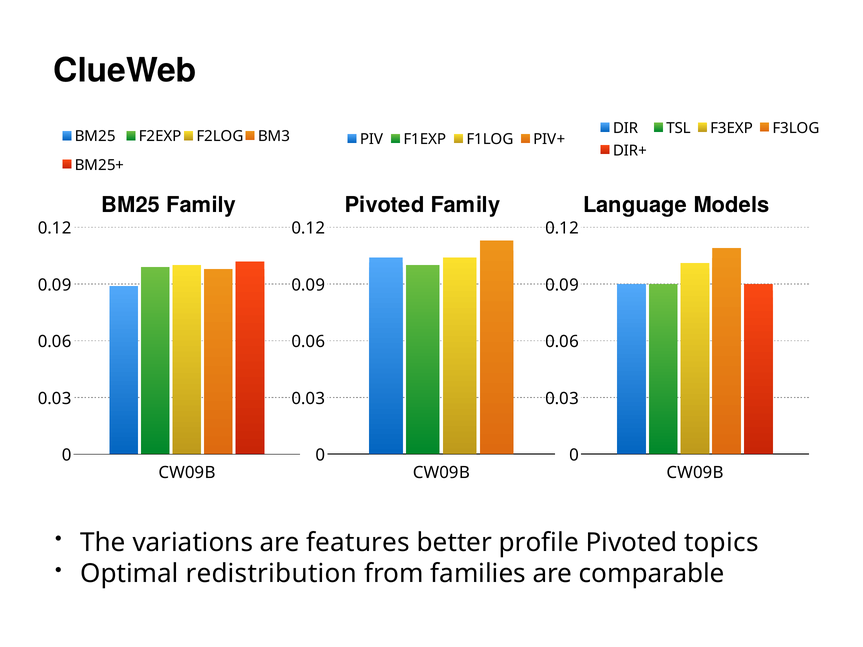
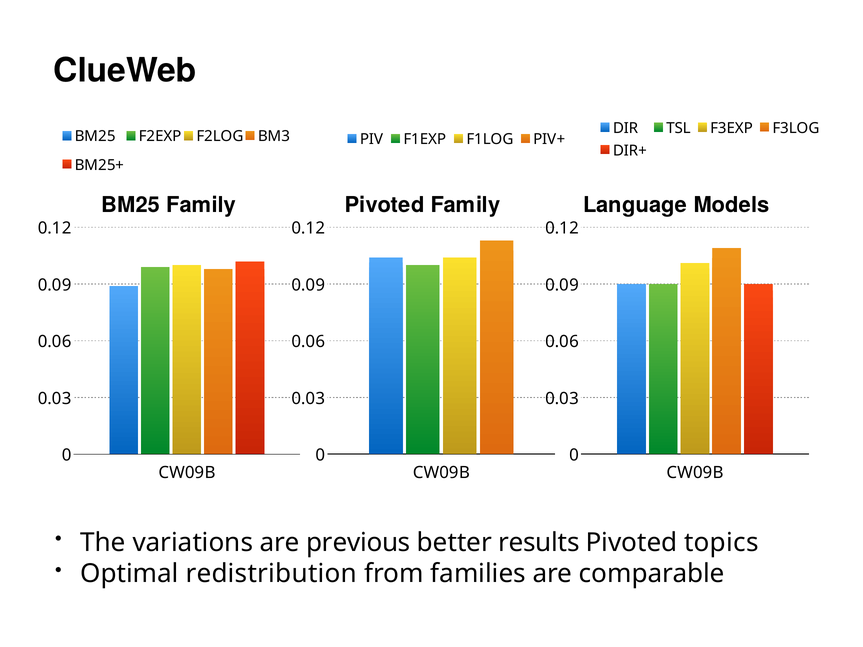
features: features -> previous (358, 543)
profile: profile -> results (539, 543)
